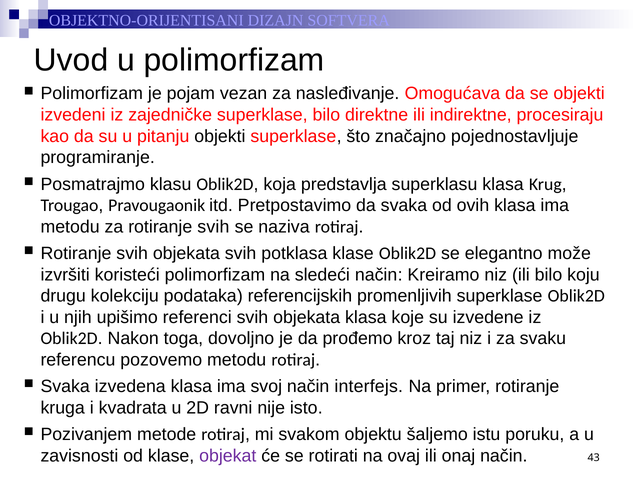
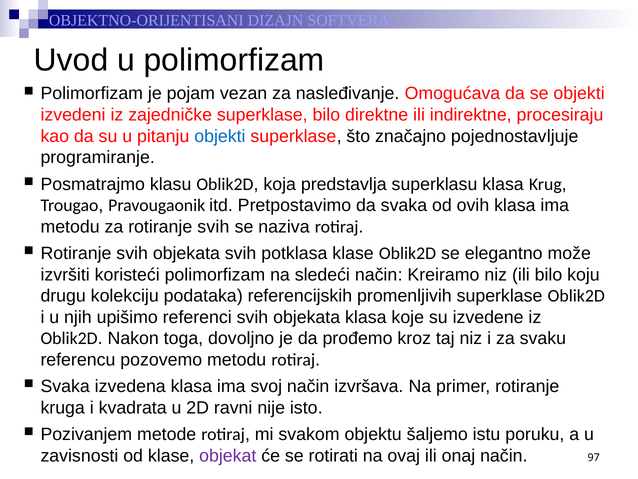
objekti colour: black -> blue (220, 136)
interfejs: interfejs -> izvršava (369, 386)
43: 43 -> 97 (594, 457)
